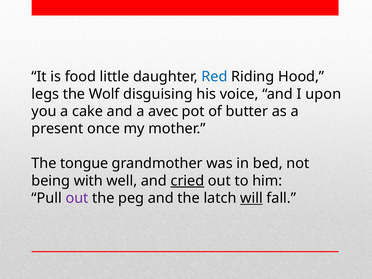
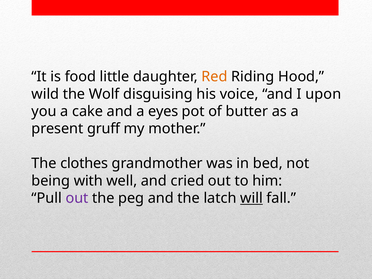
Red colour: blue -> orange (214, 77)
legs: legs -> wild (45, 94)
avec: avec -> eyes (163, 111)
once: once -> gruff (104, 129)
tongue: tongue -> clothes (84, 163)
cried underline: present -> none (187, 181)
